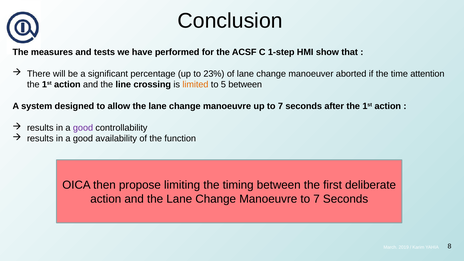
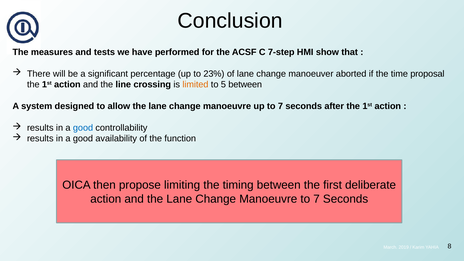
1-step: 1-step -> 7-step (281, 52)
attention: attention -> proposal (427, 74)
good colour: purple -> blue (83, 128)
